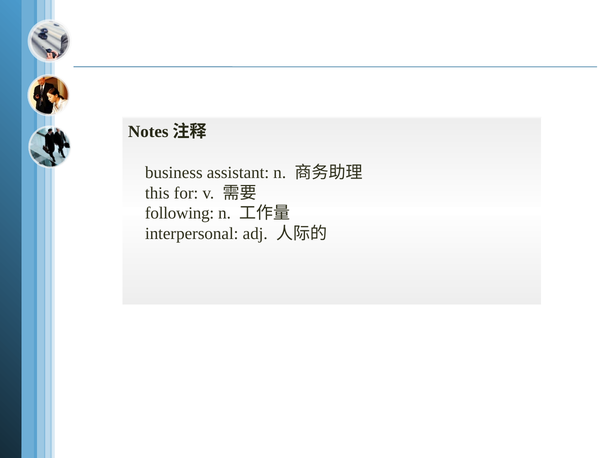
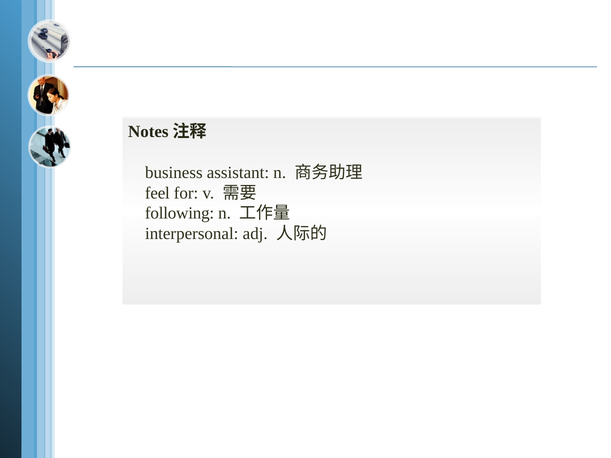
this: this -> feel (157, 193)
